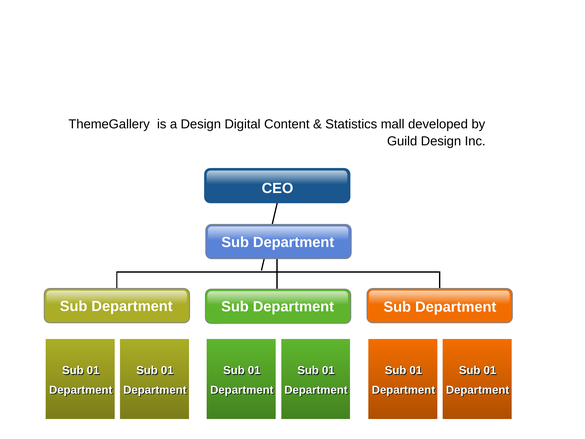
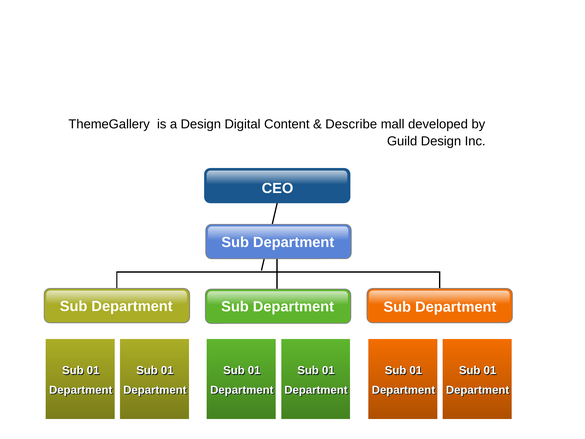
Statistics: Statistics -> Describe (351, 124)
